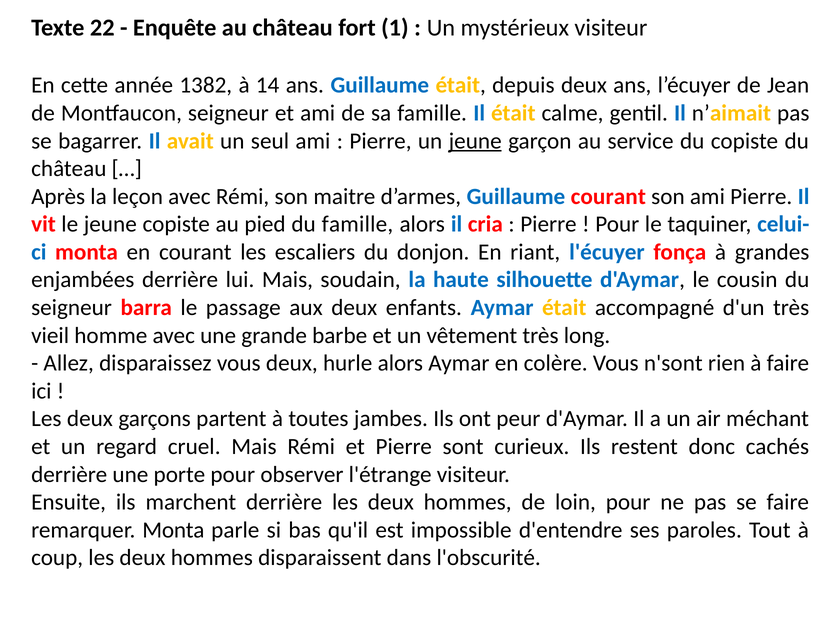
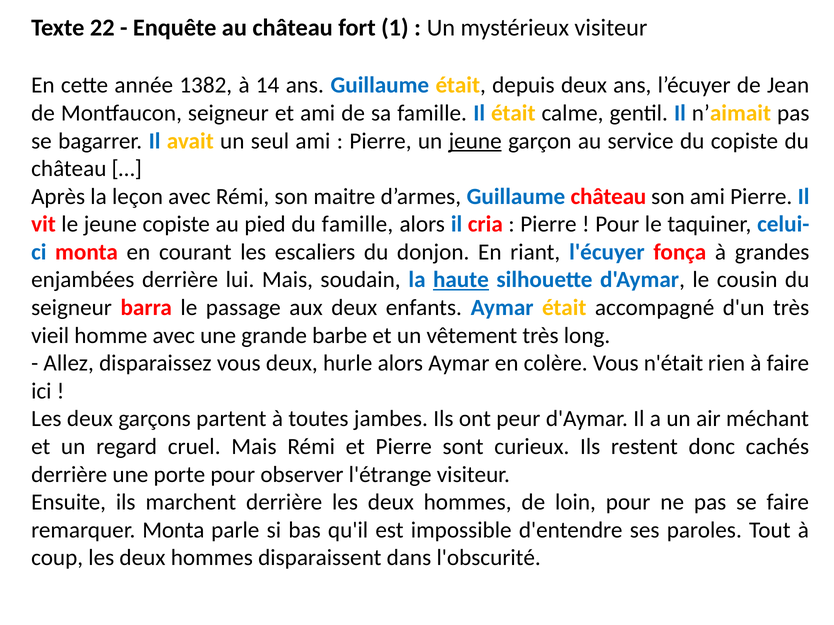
Guillaume courant: courant -> château (608, 197)
haute underline: none -> present (461, 280)
n'sont: n'sont -> n'était (673, 364)
